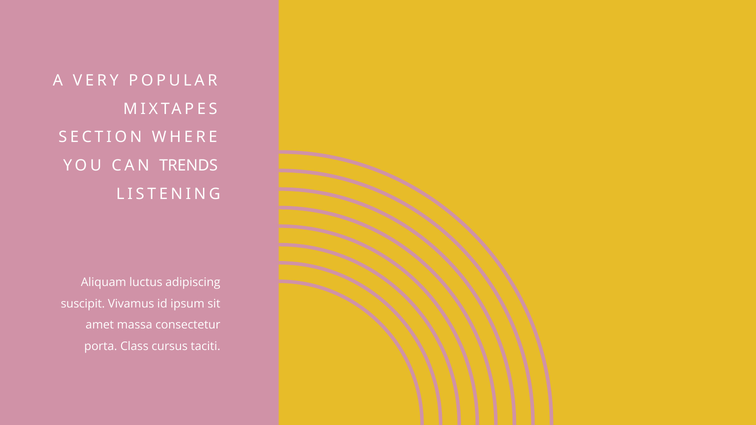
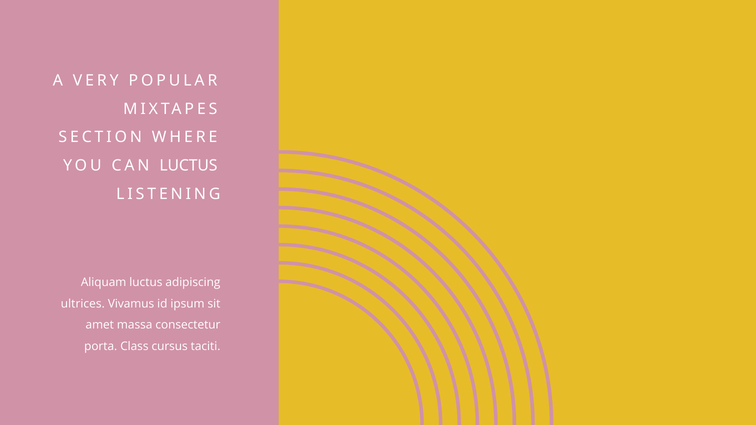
CAN TRENDS: TRENDS -> LUCTUS (188, 166)
suscipit: suscipit -> ultrices (83, 304)
